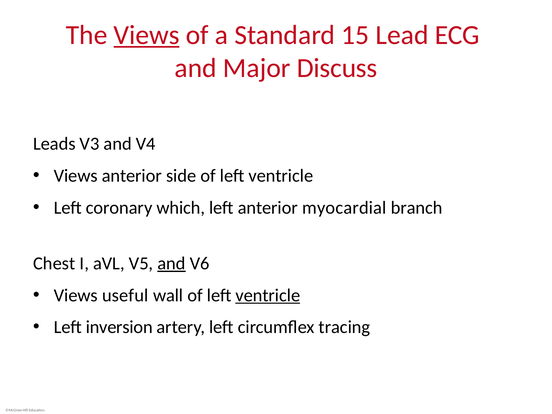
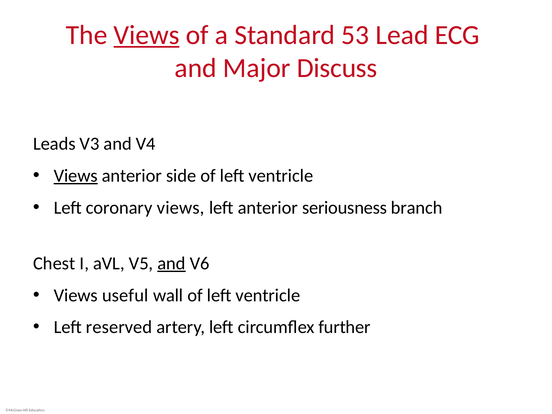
15: 15 -> 53 (355, 35)
Views underline: none -> present (76, 176)
coronary which: which -> views (181, 208)
myocardial: myocardial -> seriousness (345, 208)
ventricle underline: present -> none (268, 295)
inversion: inversion -> reserved (119, 327)
tracing: tracing -> further (345, 327)
